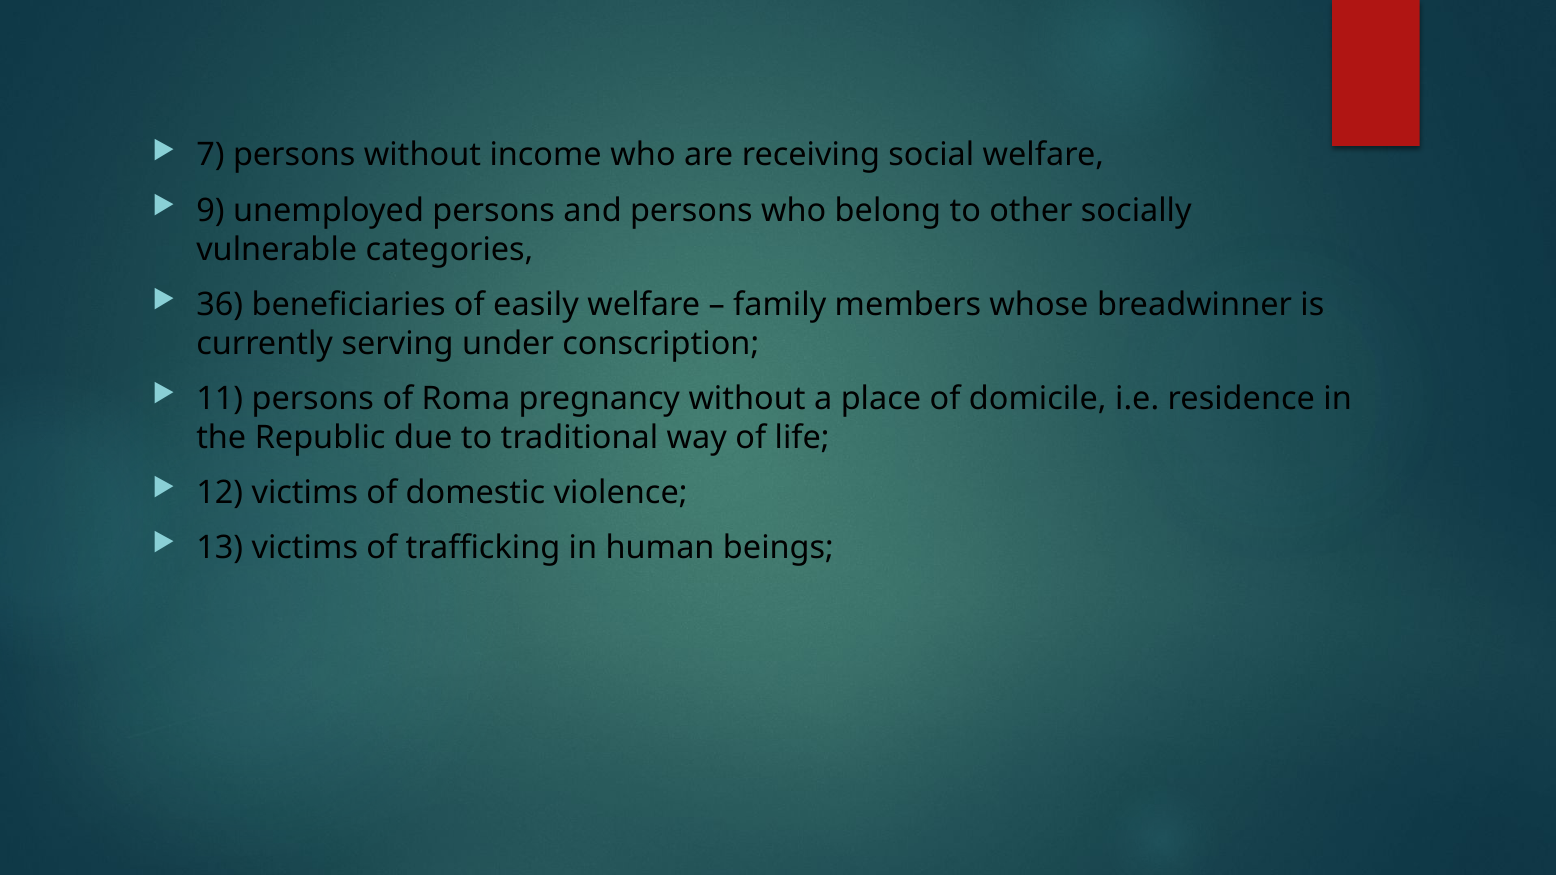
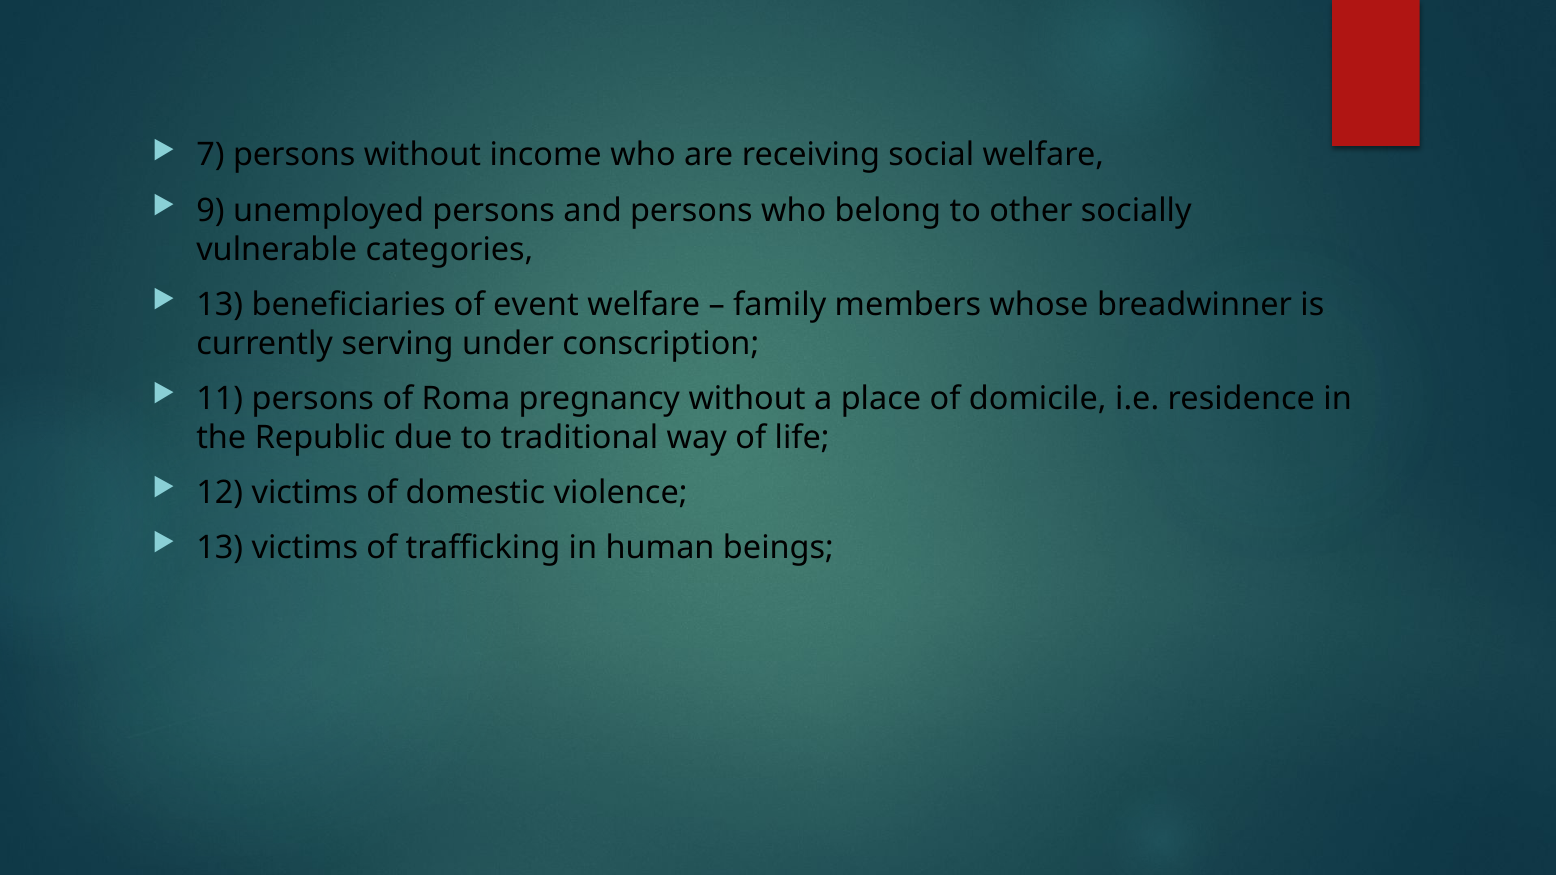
36: 36 -> 13 (220, 305)
easily: easily -> event (536, 305)
